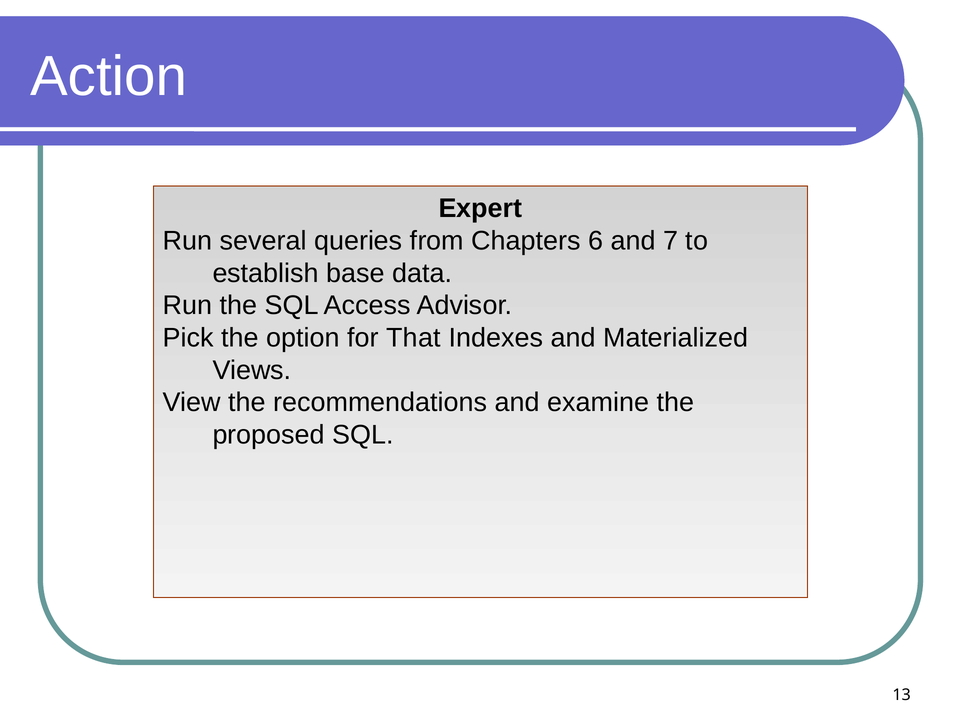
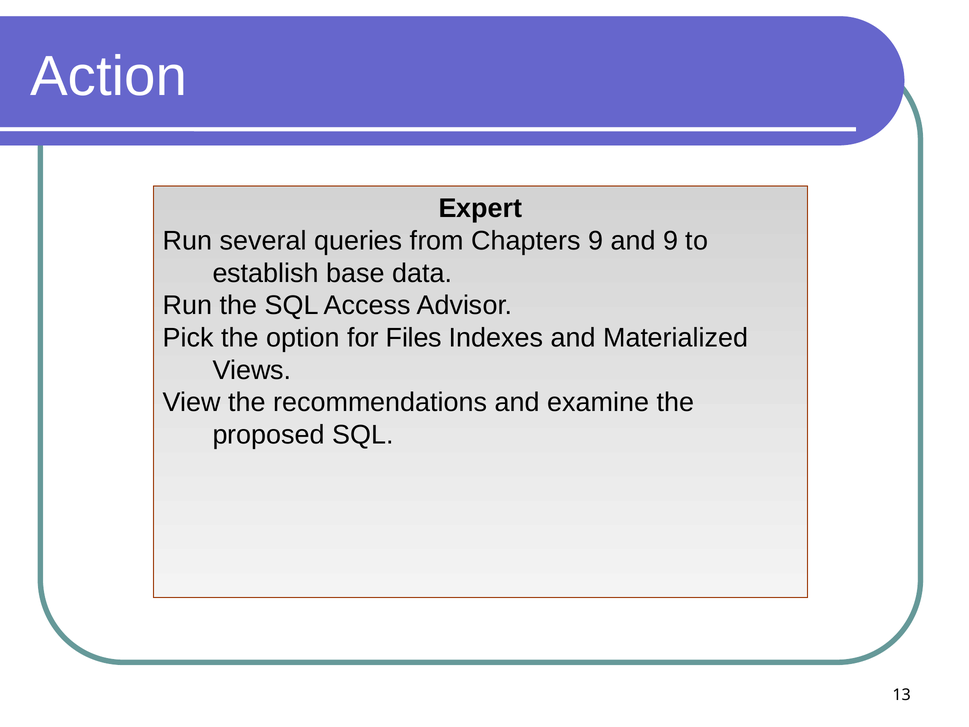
Chapters 6: 6 -> 9 (596, 241)
and 7: 7 -> 9 (671, 241)
That: That -> Files (414, 338)
